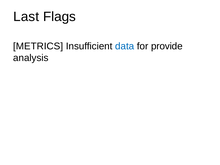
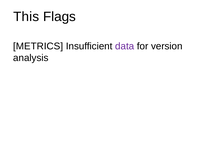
Last: Last -> This (26, 17)
data colour: blue -> purple (125, 46)
provide: provide -> version (167, 46)
